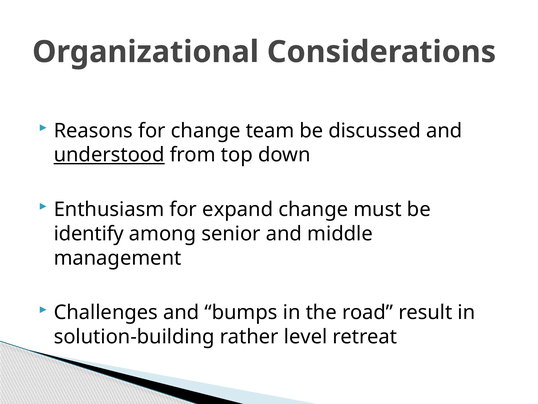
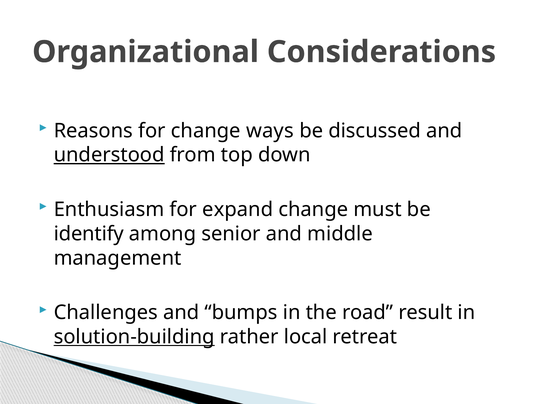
team: team -> ways (270, 131)
solution-building underline: none -> present (134, 336)
level: level -> local (306, 336)
